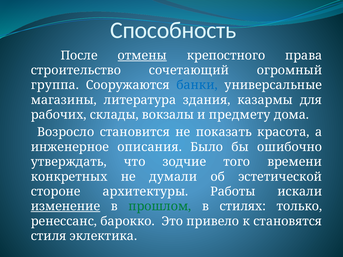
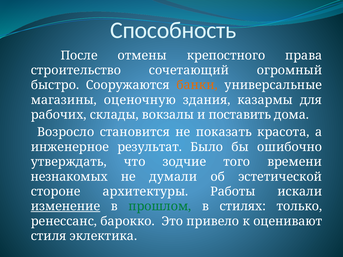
отмены underline: present -> none (142, 56)
группа: группа -> быстро (55, 85)
банки colour: blue -> orange (197, 85)
литература: литература -> оценочную (140, 100)
предмету: предмету -> поставить (240, 115)
описания: описания -> результат (150, 147)
конкретных: конкретных -> незнакомых (69, 177)
становятся: становятся -> оценивают (288, 221)
